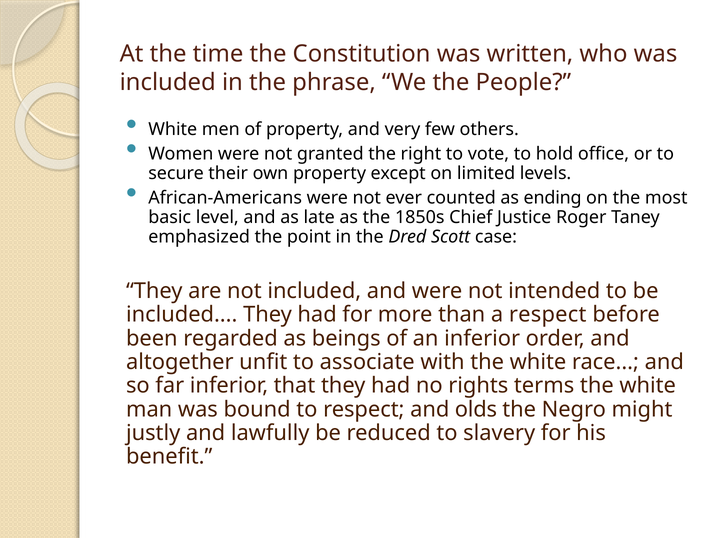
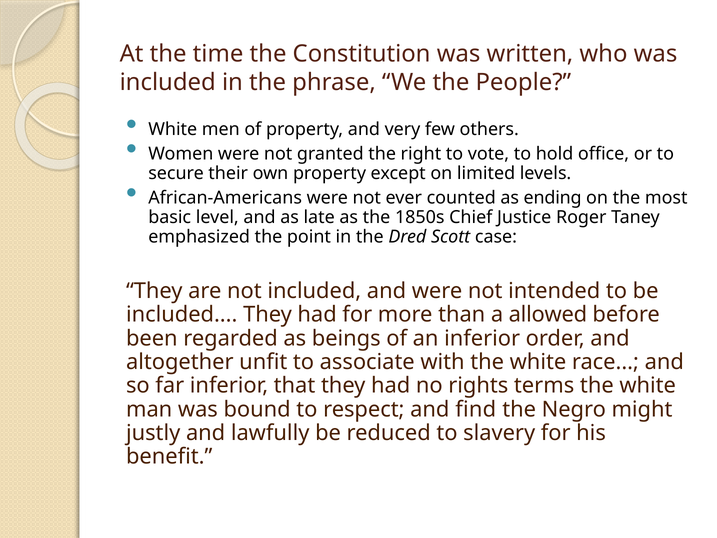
a respect: respect -> allowed (548, 315)
olds: olds -> find (476, 409)
